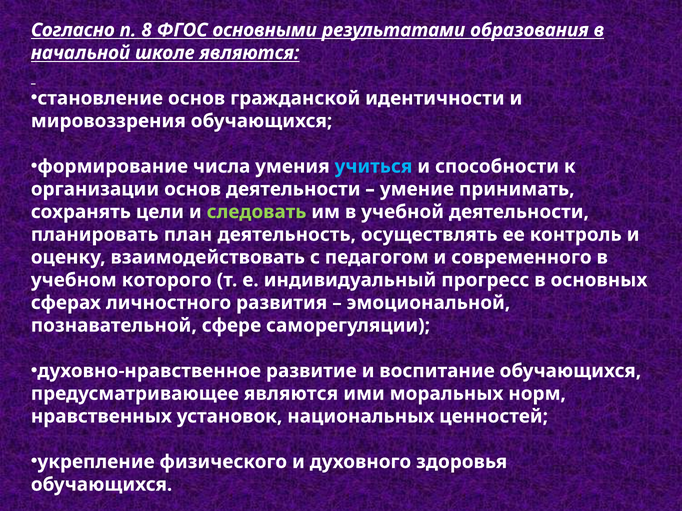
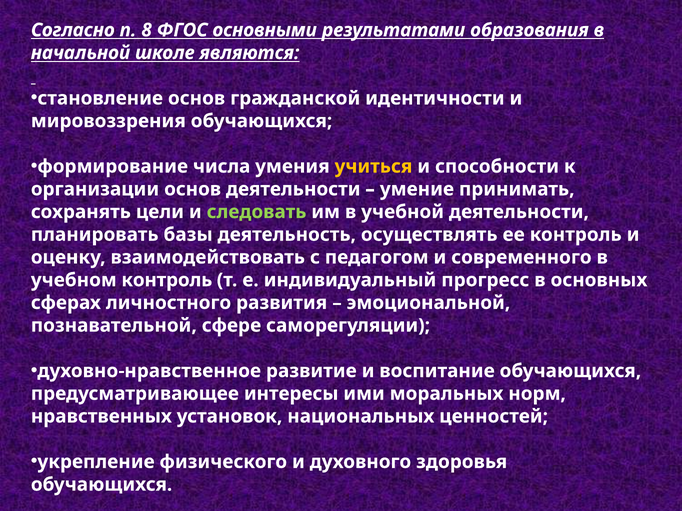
учиться colour: light blue -> yellow (373, 167)
план: план -> базы (188, 235)
учебном которого: которого -> контроль (167, 280)
предусматривающее являются: являются -> интересы (291, 394)
